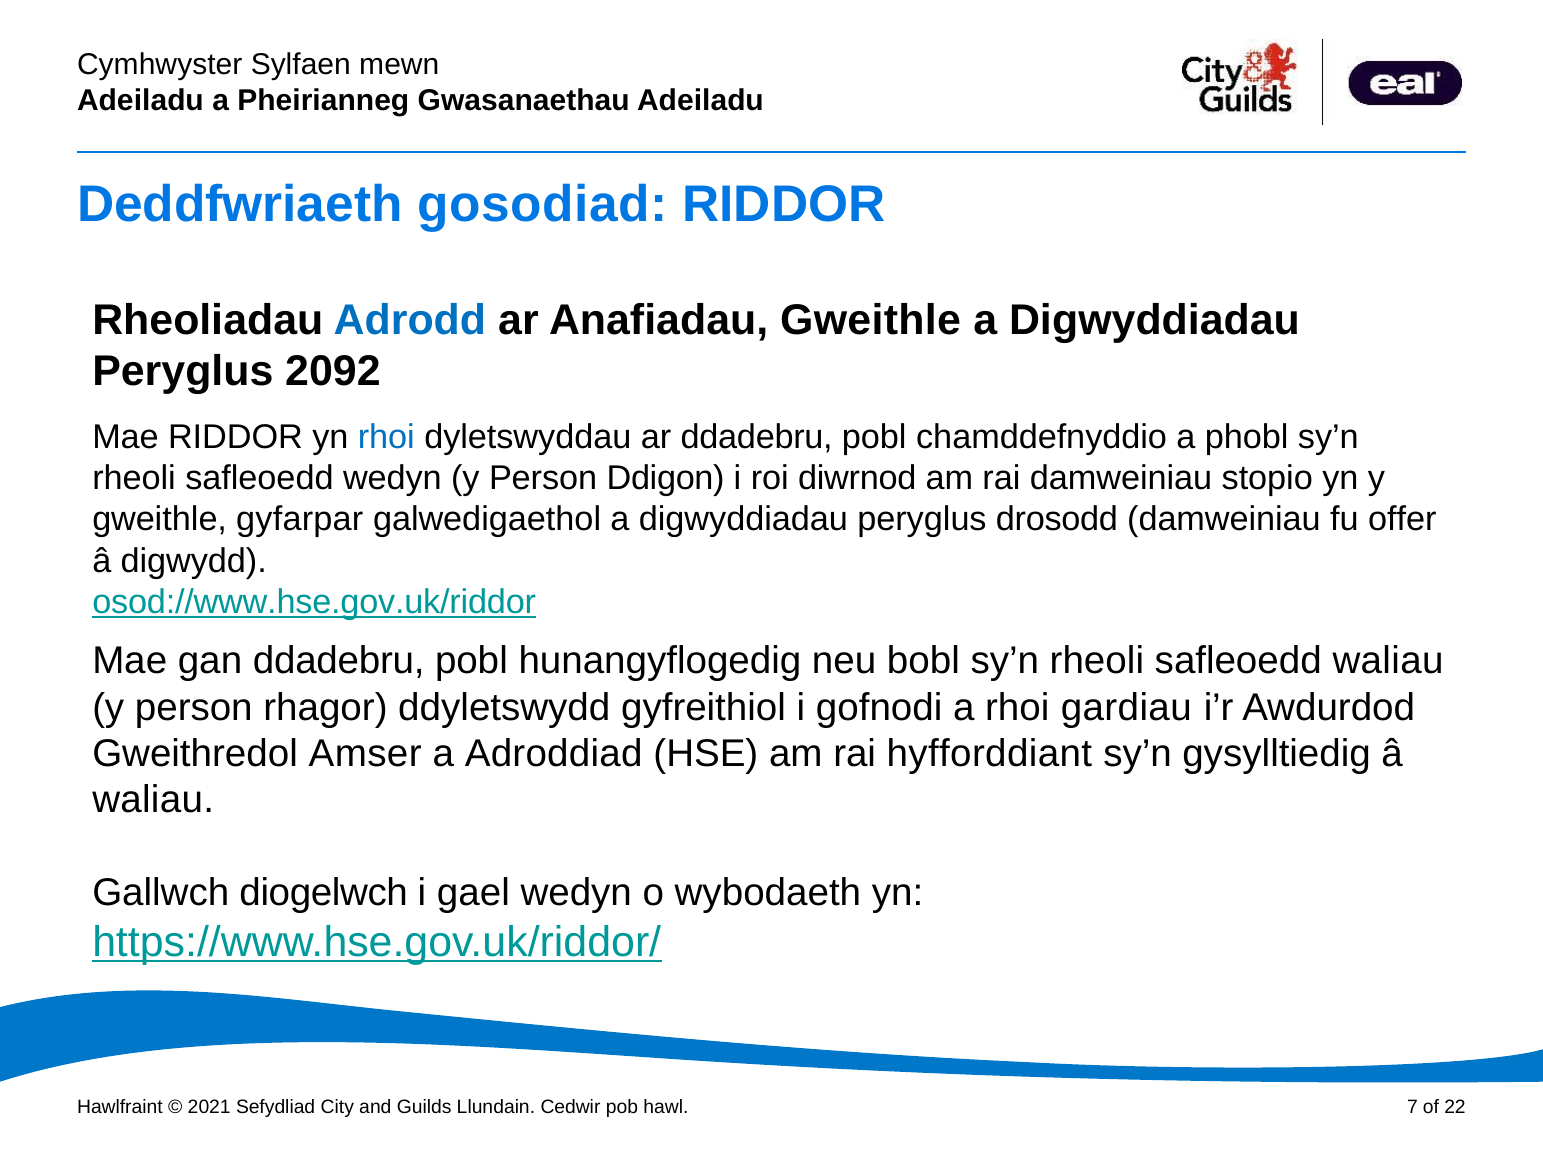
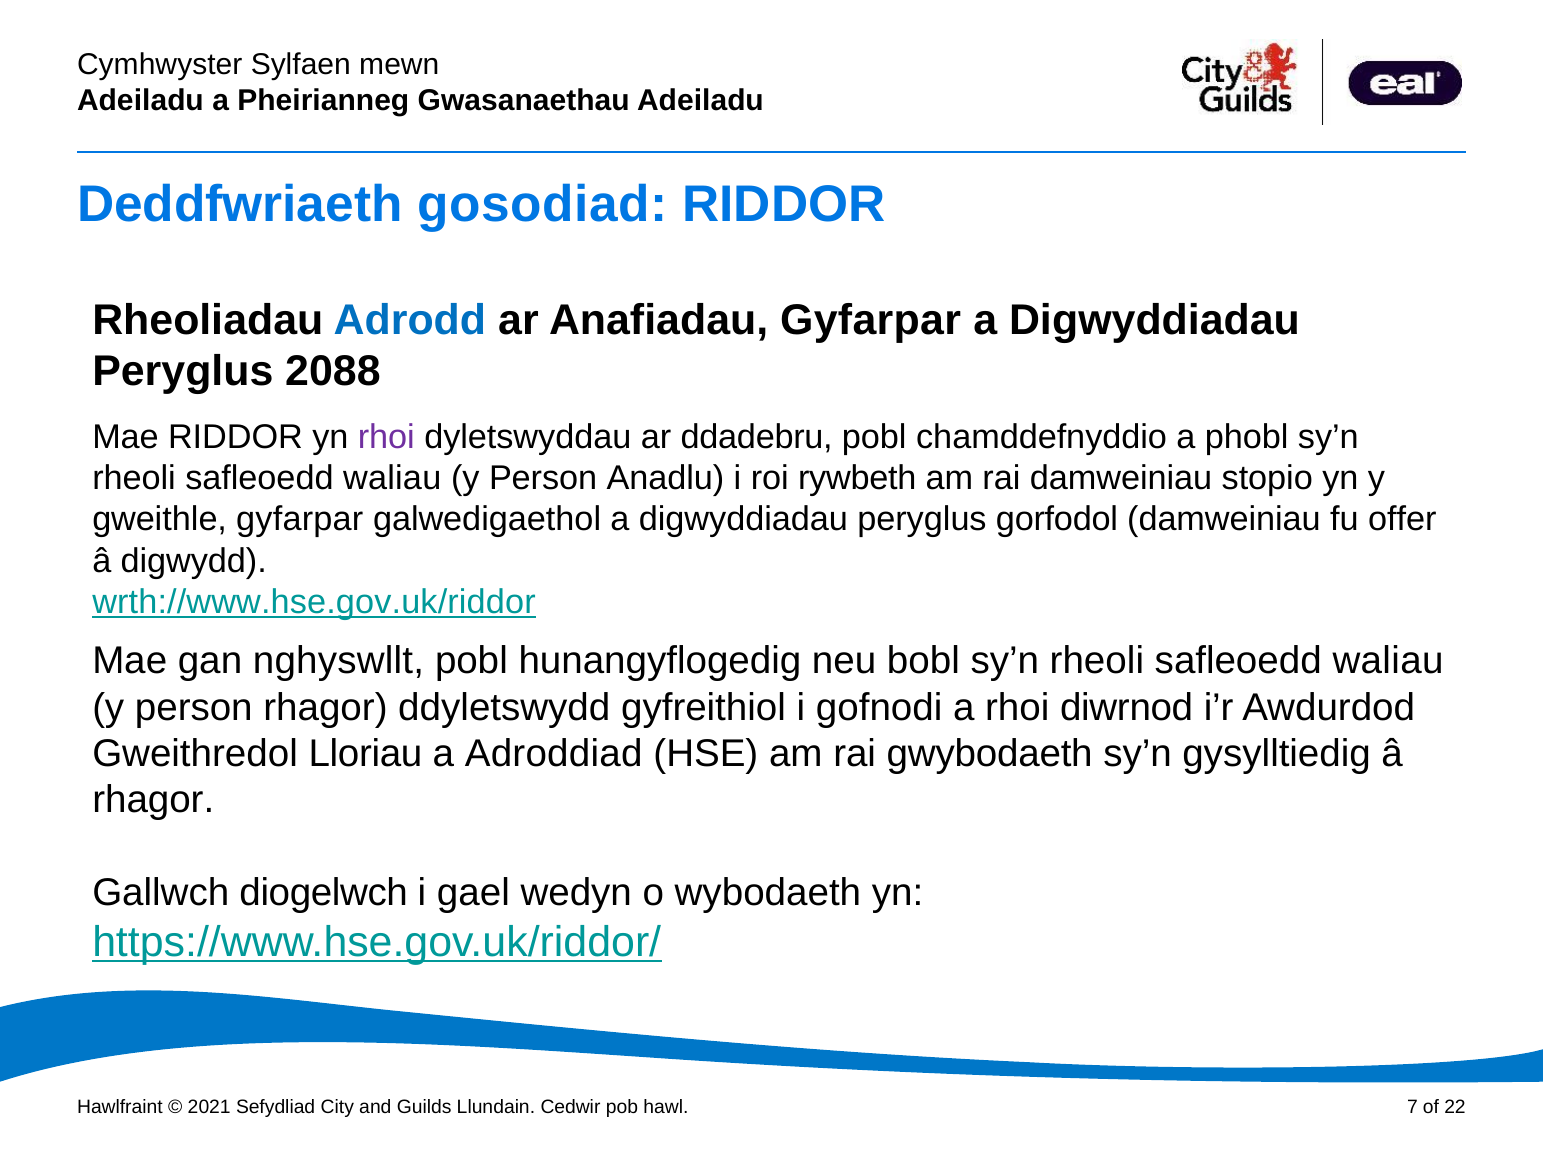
Anafiadau Gweithle: Gweithle -> Gyfarpar (871, 320)
2092: 2092 -> 2088 (333, 371)
rhoi colour: blue -> purple (386, 437)
wedyn: wedyn -> waliau (392, 478)
Ddigon: Ddigon -> Anadlu (665, 478)
diwrnod: diwrnod -> rywbeth (857, 478)
drosodd: drosodd -> gorfodol (1057, 519)
osod://www.hse.gov.uk/riddor: osod://www.hse.gov.uk/riddor -> wrth://www.hse.gov.uk/riddor (314, 601)
gan ddadebru: ddadebru -> nghyswllt (338, 661)
gardiau: gardiau -> diwrnod (1127, 707)
Amser: Amser -> Lloriau (366, 753)
hyfforddiant: hyfforddiant -> gwybodaeth (990, 753)
waliau: waliau -> rhagor (153, 800)
